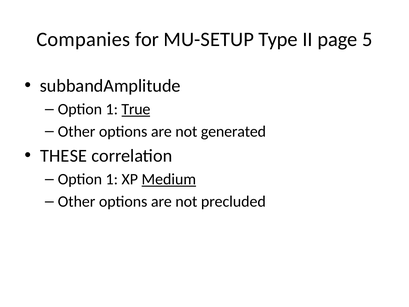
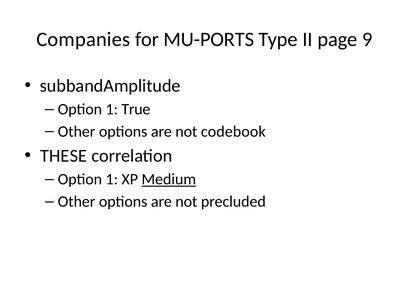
MU-SETUP: MU-SETUP -> MU-PORTS (209, 39)
5: 5 -> 9 (367, 39)
True underline: present -> none (136, 109)
generated: generated -> codebook (233, 132)
